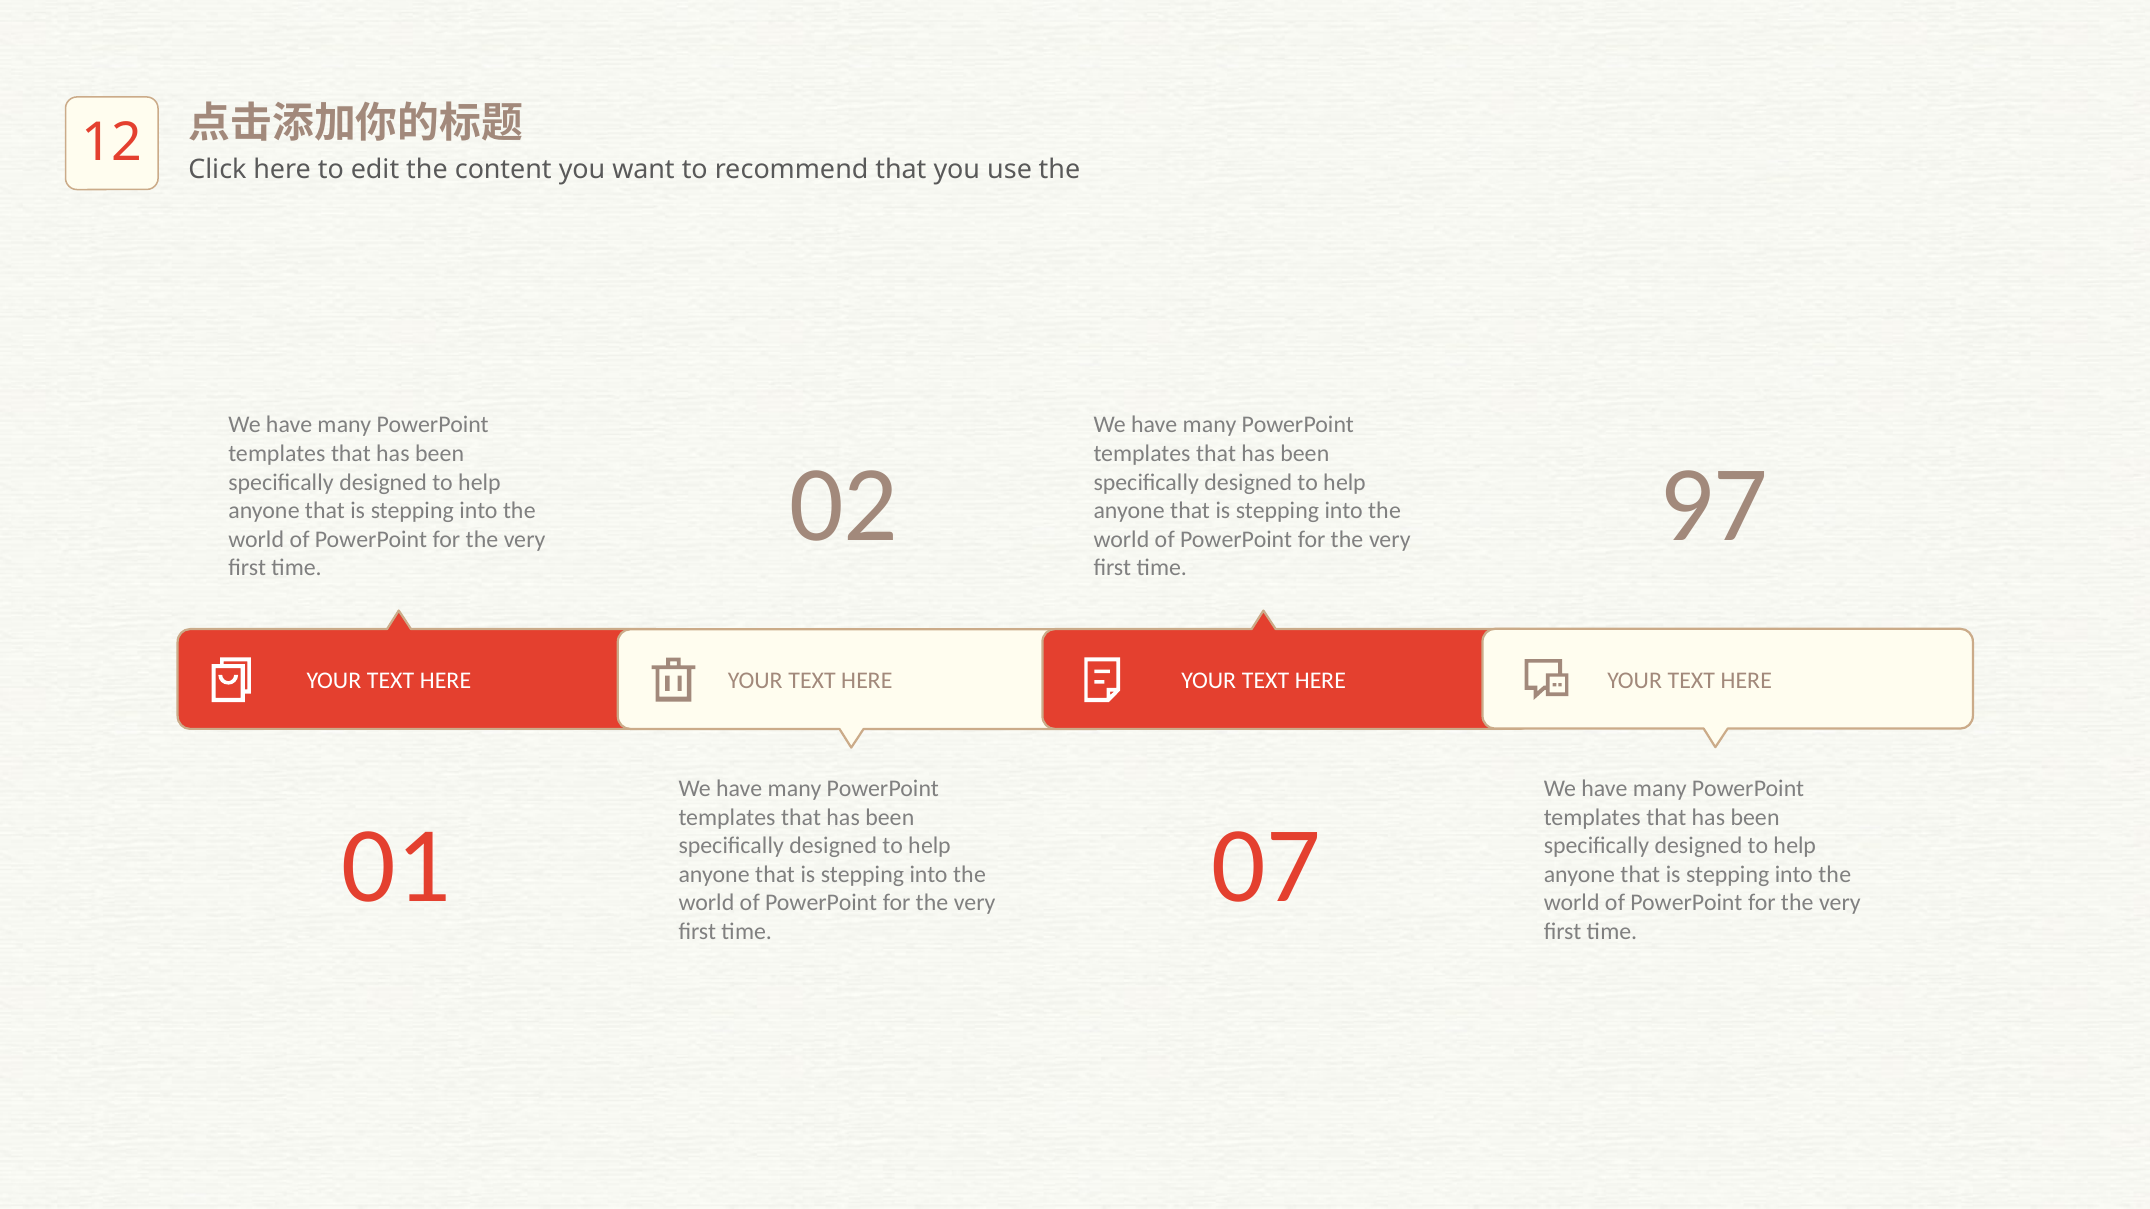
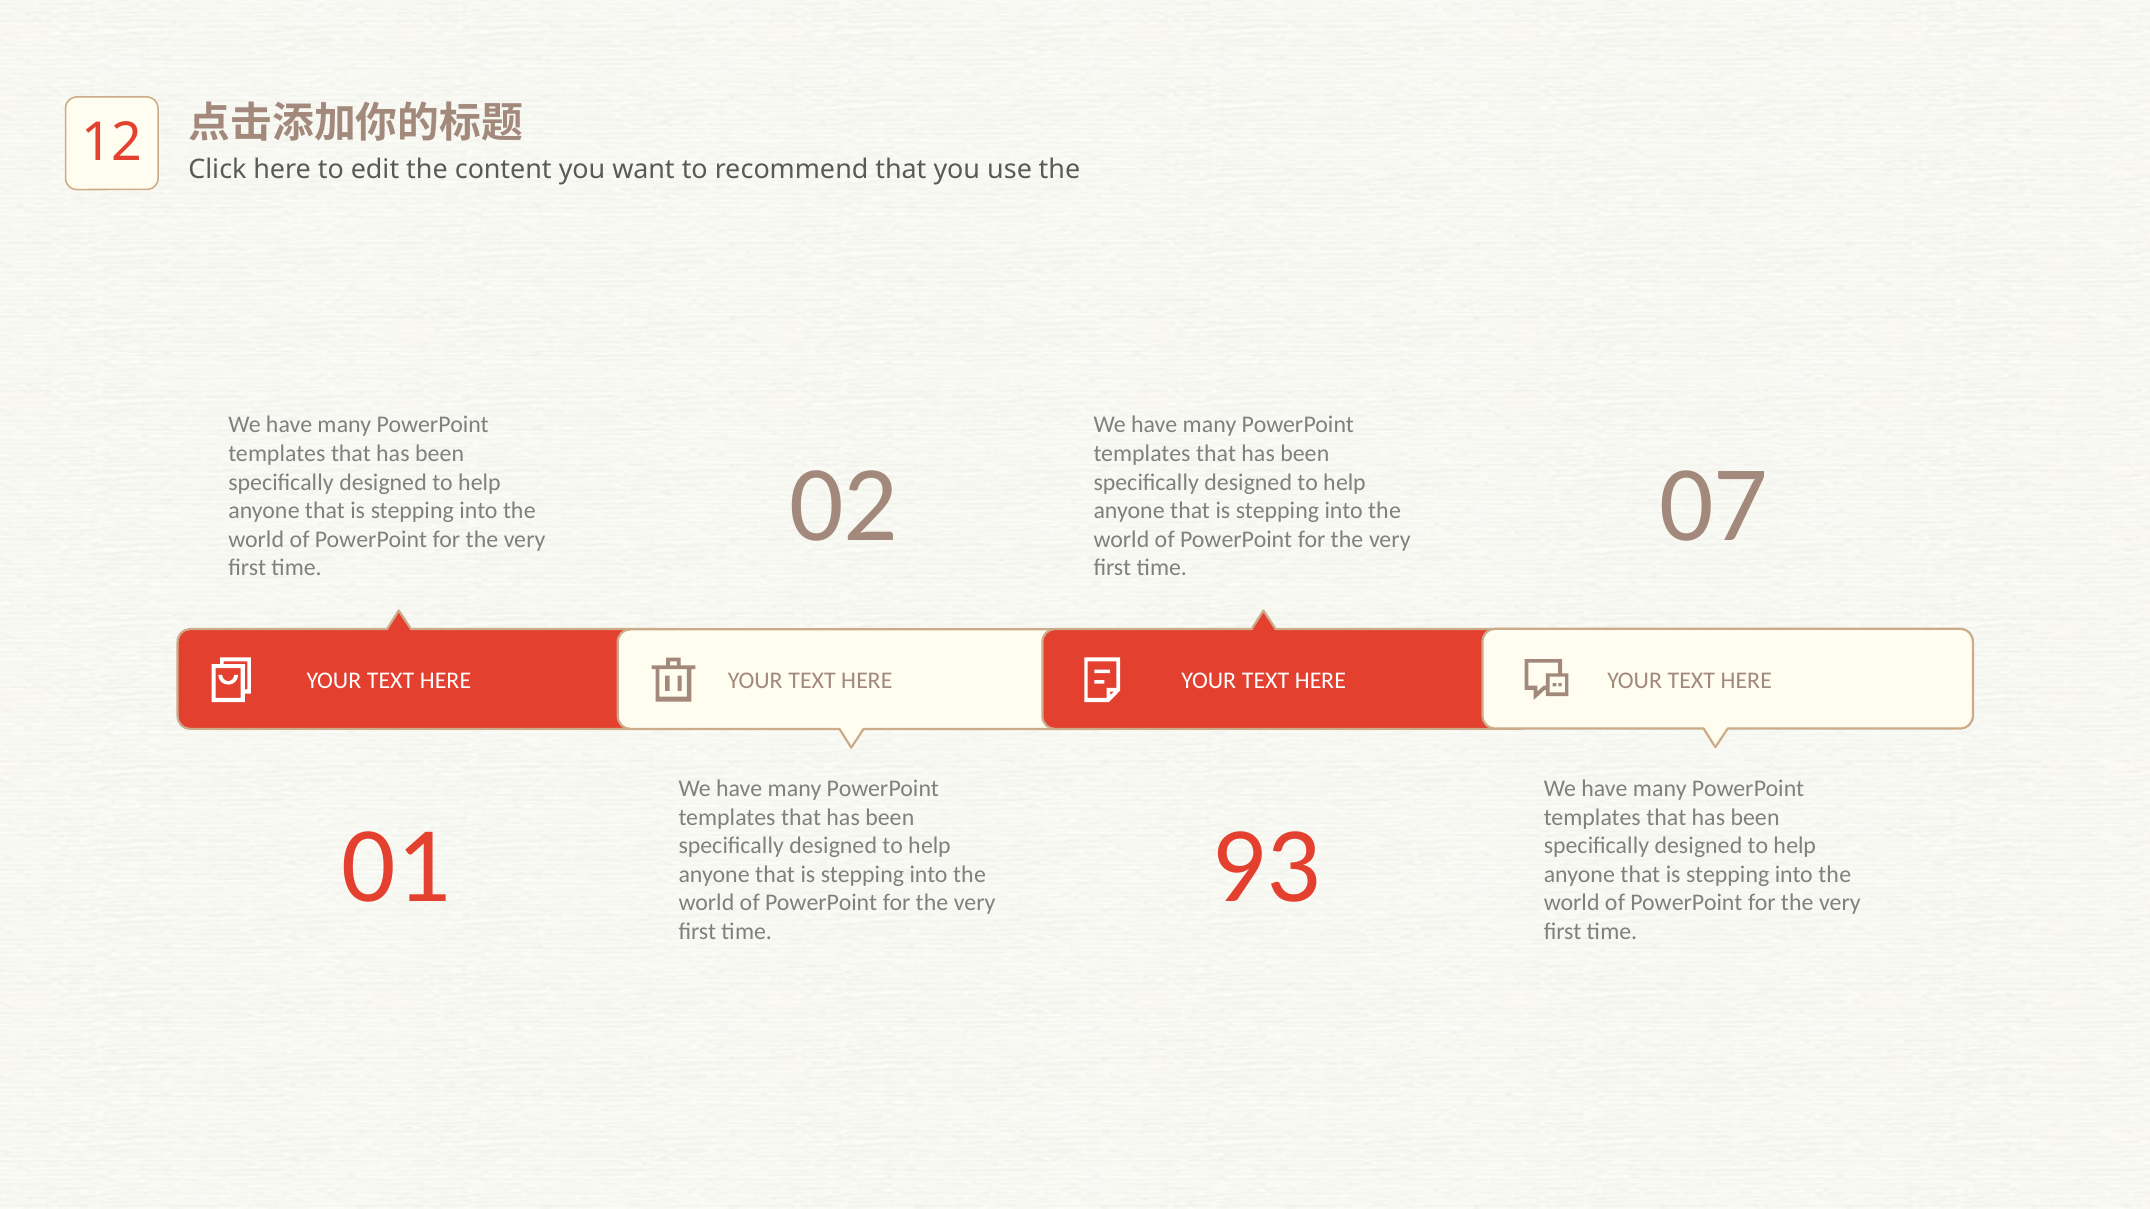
97: 97 -> 07 (1714, 505)
07: 07 -> 93 (1266, 866)
